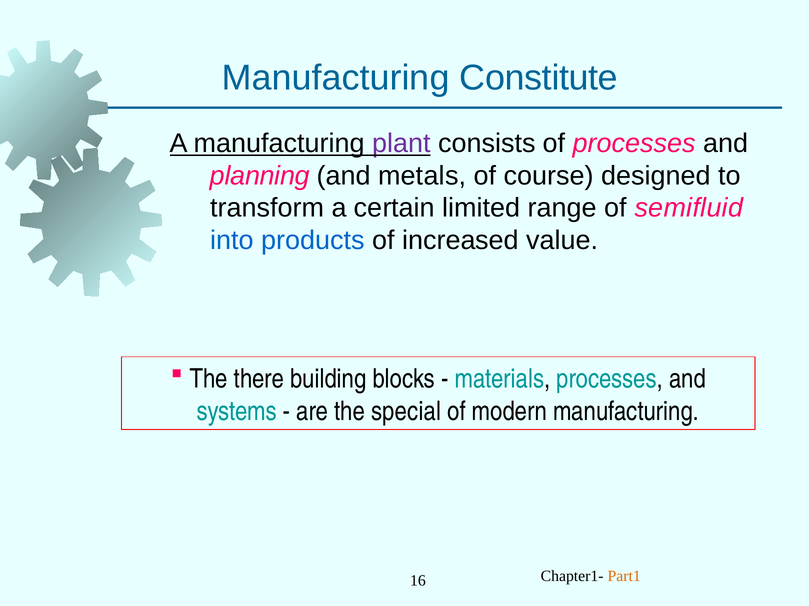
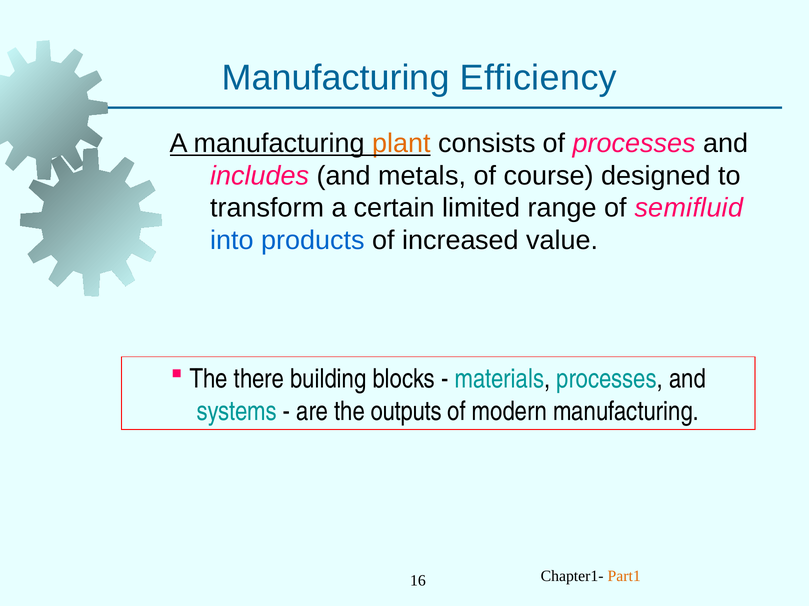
Constitute: Constitute -> Efficiency (538, 78)
plant colour: purple -> orange (401, 143)
planning: planning -> includes (260, 176)
special: special -> outputs (406, 412)
